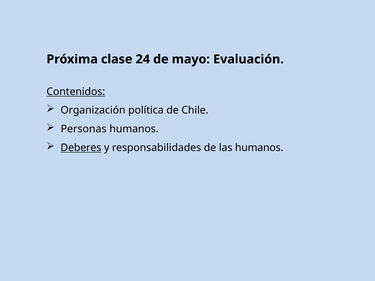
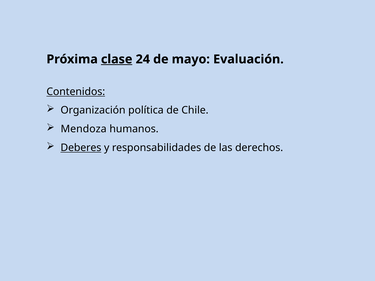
clase underline: none -> present (117, 59)
Personas: Personas -> Mendoza (84, 129)
las humanos: humanos -> derechos (259, 148)
